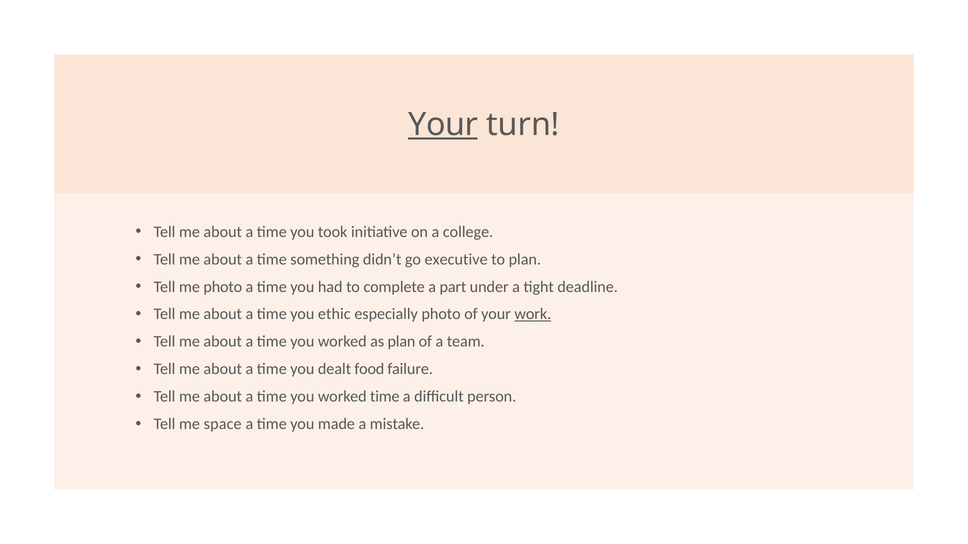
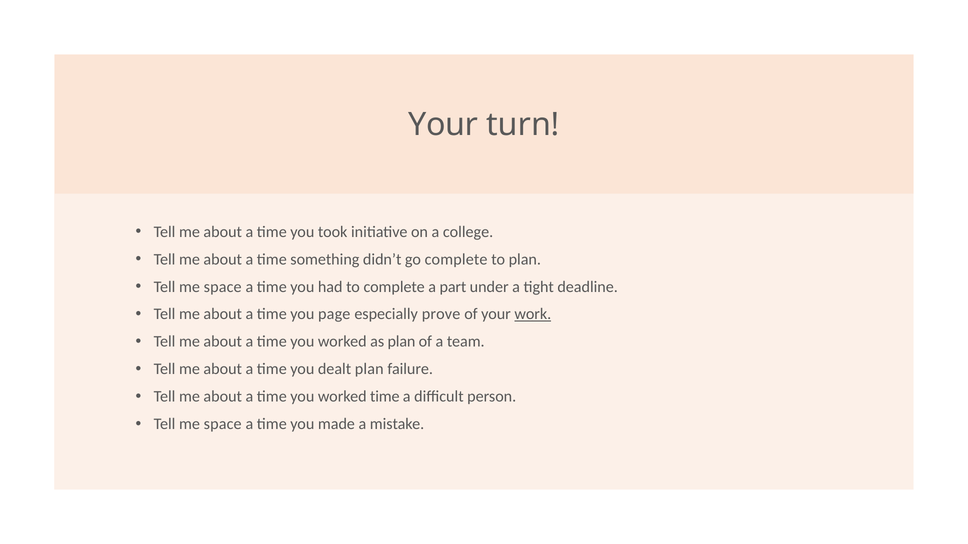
Your underline: present -> none (443, 125)
go executive: executive -> complete (456, 259)
photo: photo -> space (223, 287)
ethic: ethic -> page (334, 314)
especially photo: photo -> prove (441, 314)
dealt food: food -> plan (369, 369)
